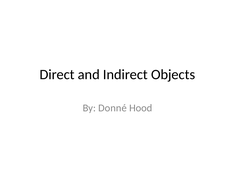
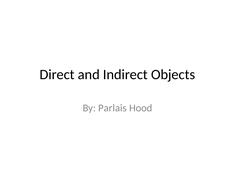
Donné: Donné -> Parlais (112, 108)
